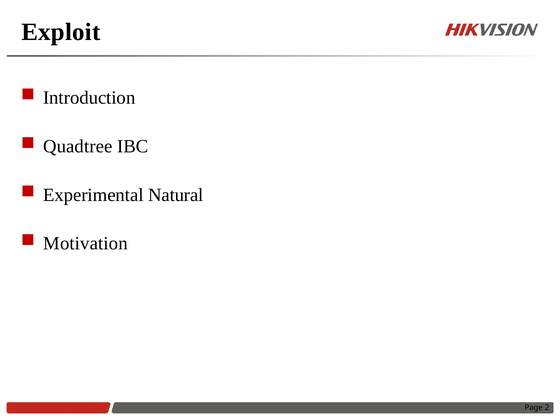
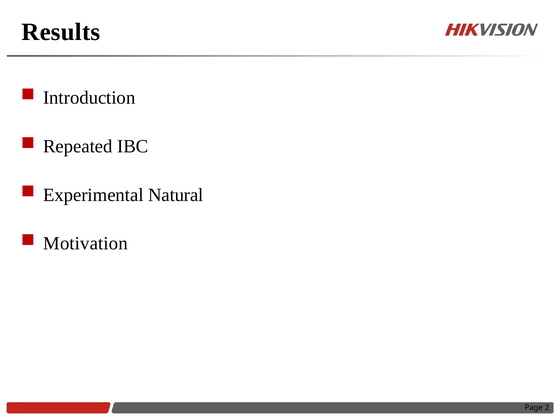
Exploit: Exploit -> Results (61, 32)
Quadtree: Quadtree -> Repeated (78, 146)
